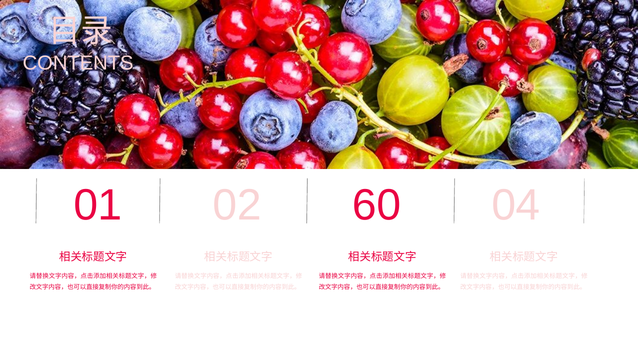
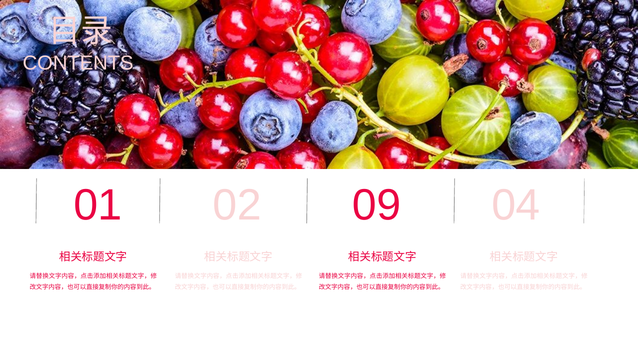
60: 60 -> 09 (377, 205)
